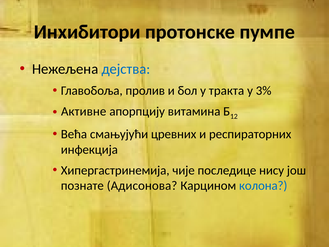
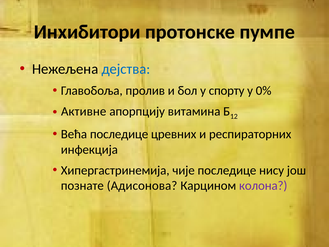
тракта: тракта -> спорту (227, 91)
3%: 3% -> 0% (264, 91)
Већа смањујући: смањујући -> последице (119, 134)
колона colour: blue -> purple (263, 186)
